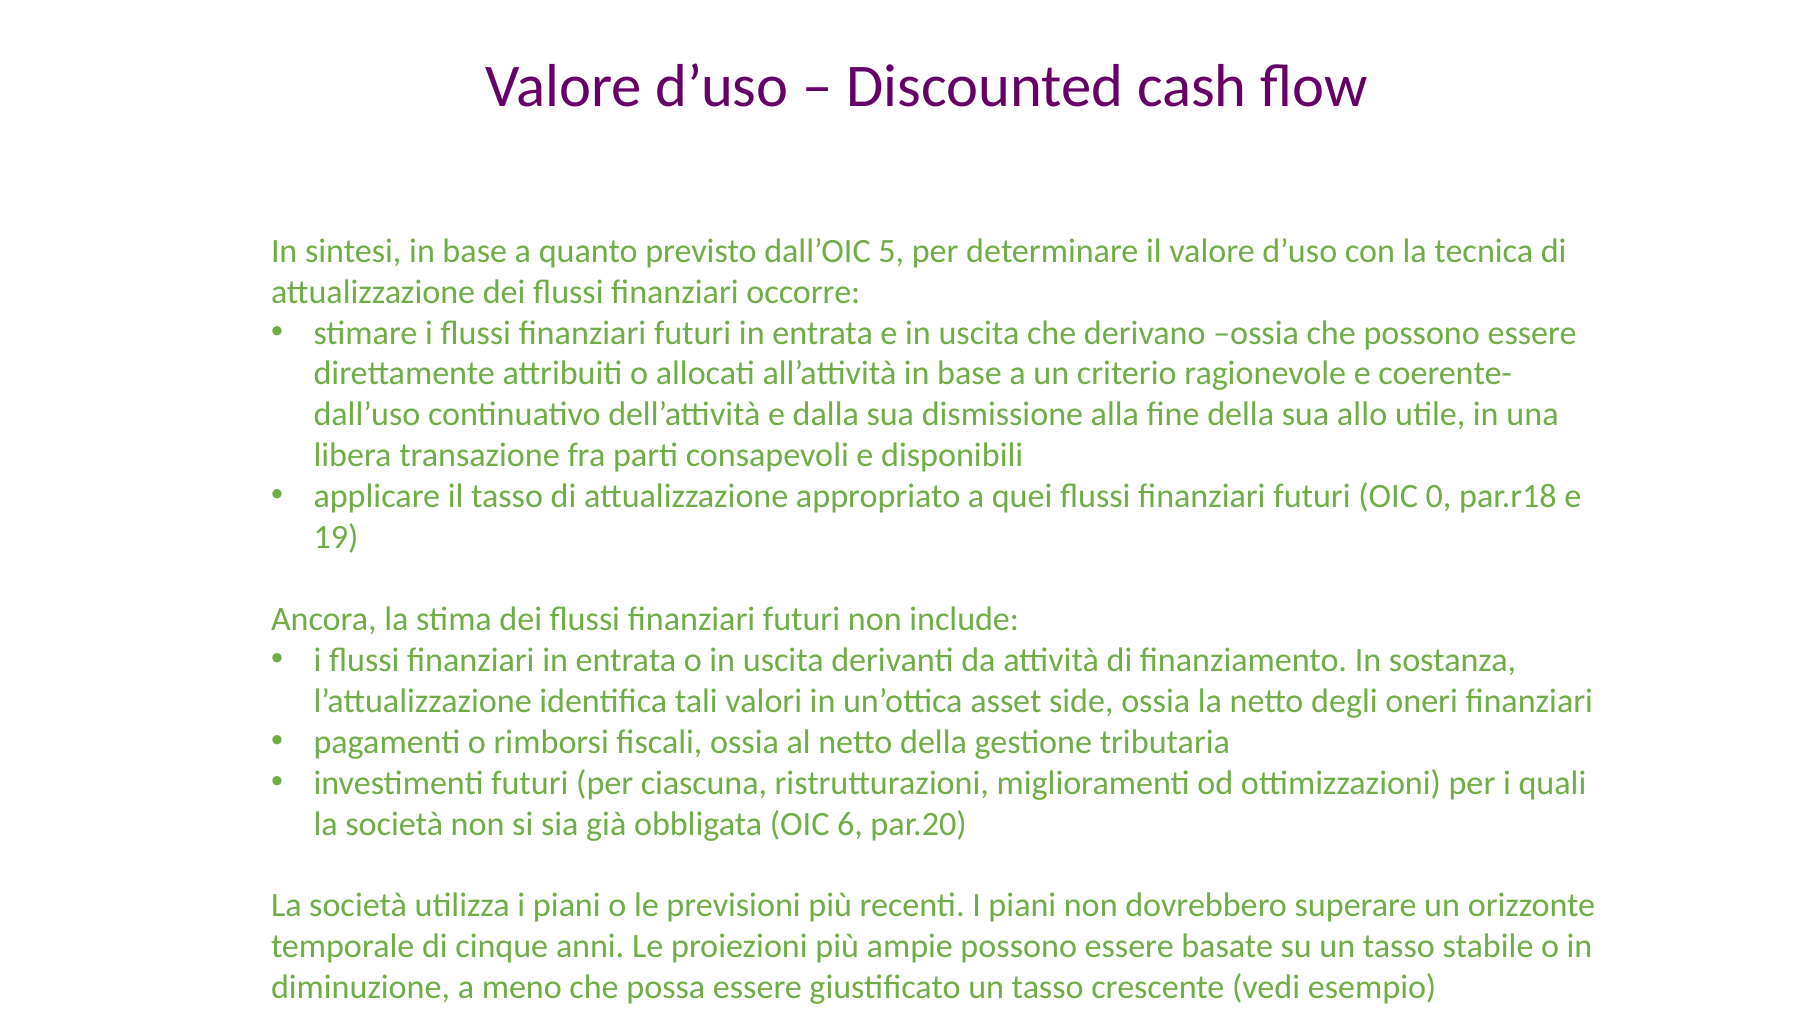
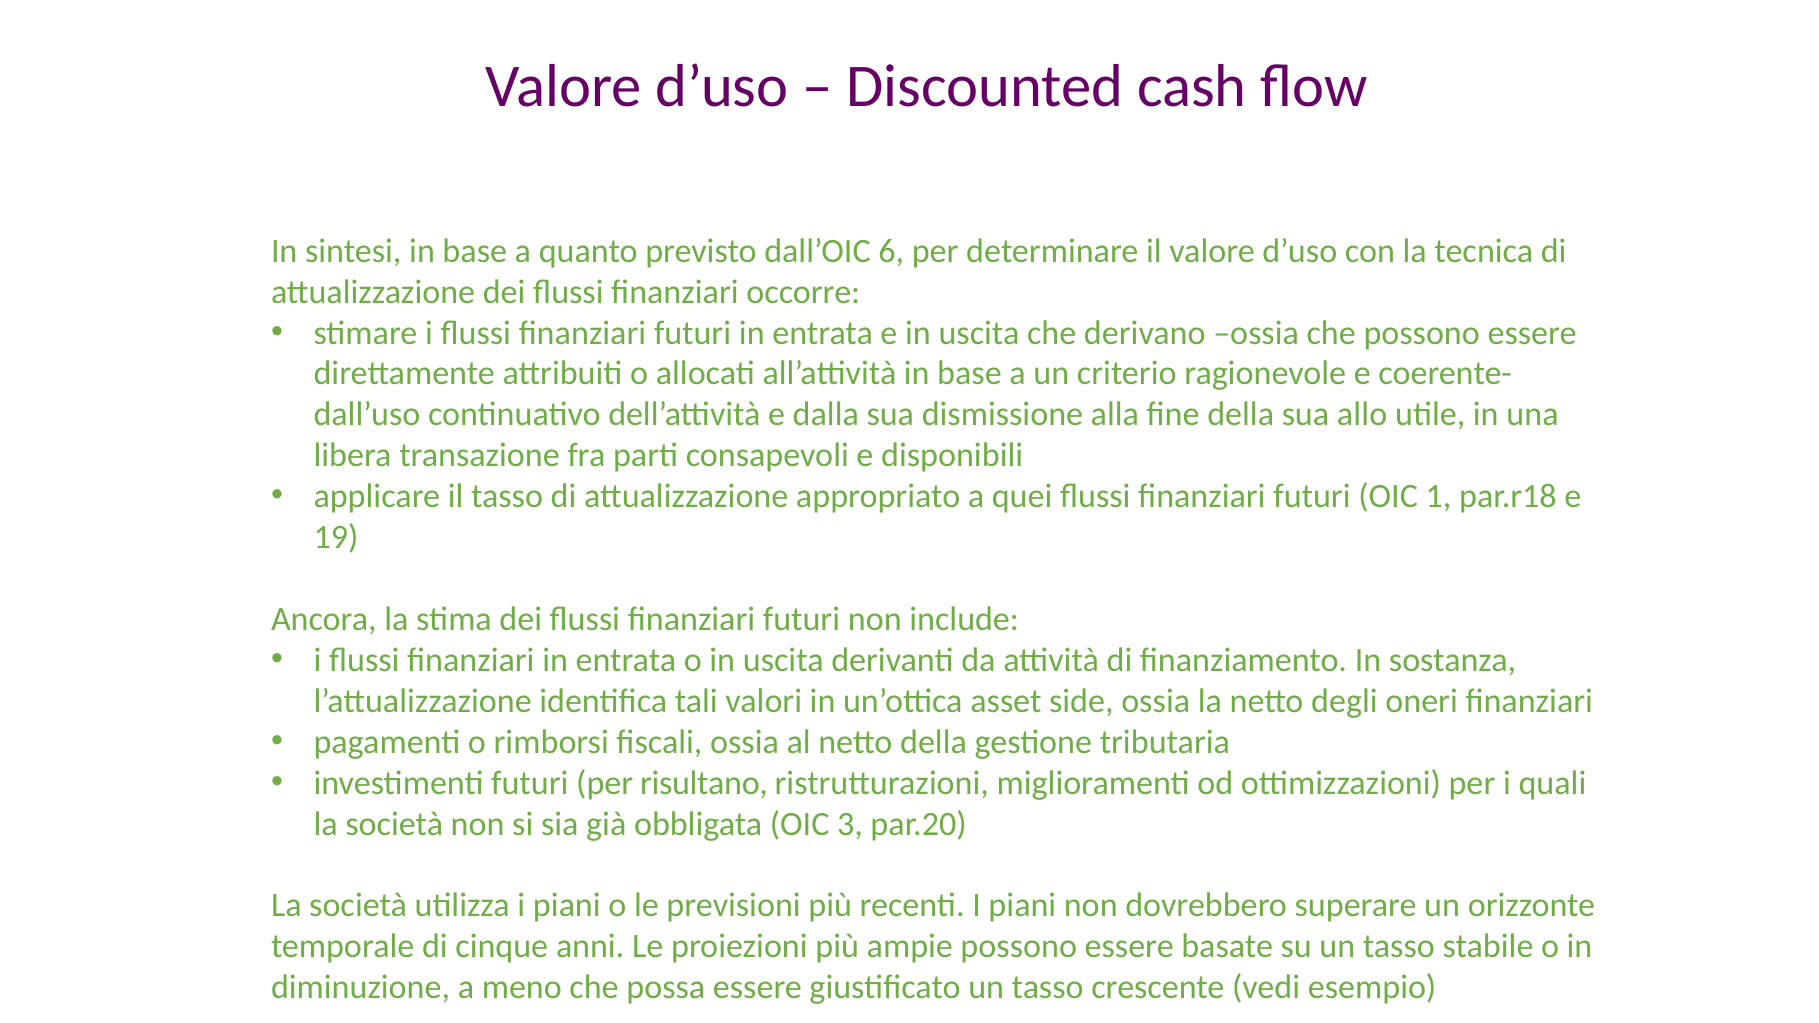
5: 5 -> 6 (891, 251)
0: 0 -> 1 (1439, 497)
ciascuna: ciascuna -> risultano (704, 783)
6: 6 -> 3 (850, 824)
